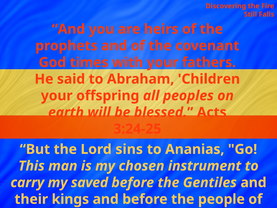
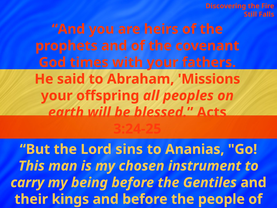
Children: Children -> Missions (209, 79)
saved: saved -> being (89, 182)
